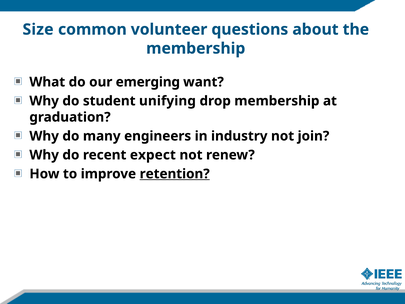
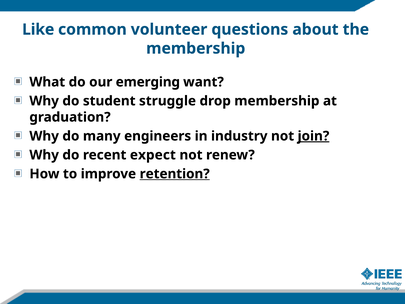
Size: Size -> Like (38, 29)
unifying: unifying -> struggle (168, 101)
join underline: none -> present (313, 136)
